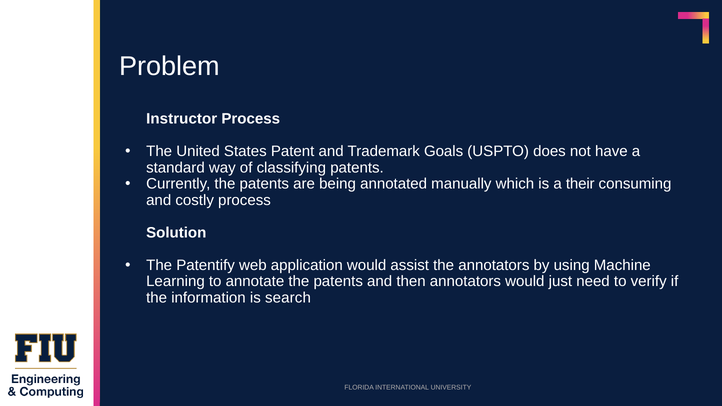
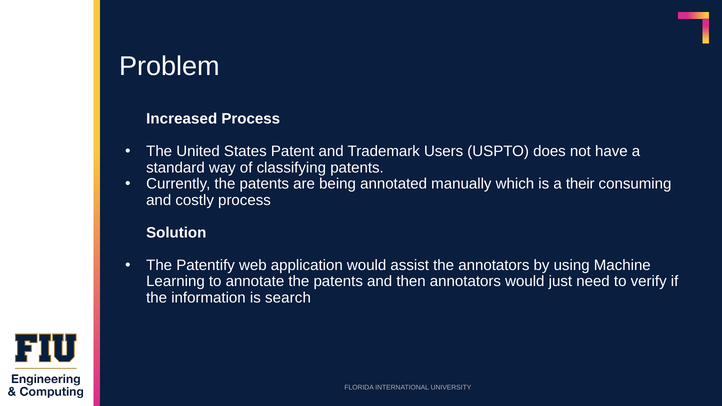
Instructor: Instructor -> Increased (182, 119)
Goals: Goals -> Users (444, 151)
